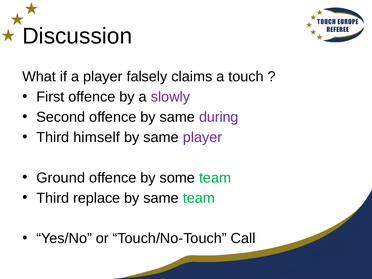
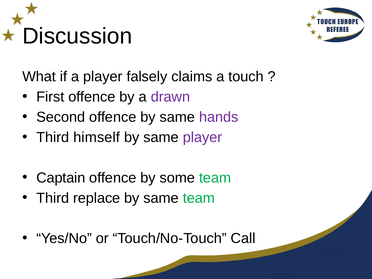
slowly: slowly -> drawn (170, 97)
during: during -> hands (219, 117)
Ground: Ground -> Captain (61, 178)
